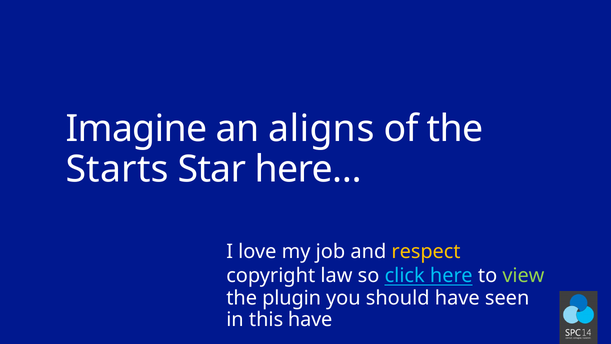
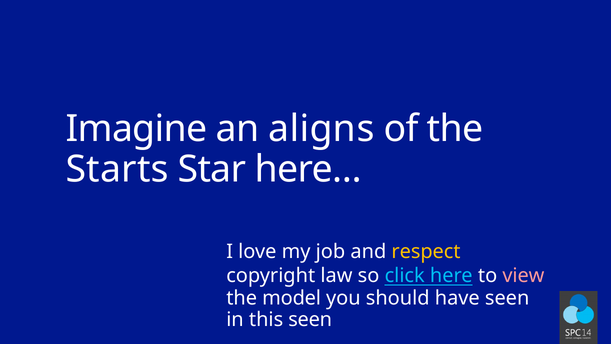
view colour: light green -> pink (523, 276)
plugin: plugin -> model (292, 298)
this have: have -> seen (310, 319)
